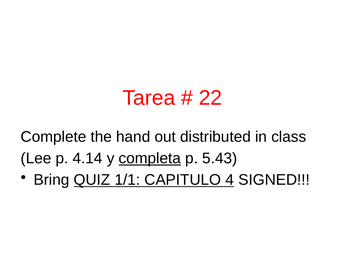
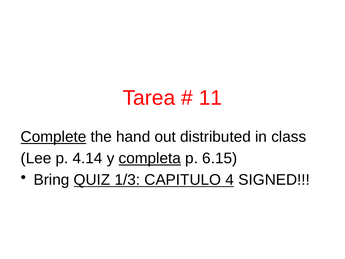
22: 22 -> 11 (210, 98)
Complete underline: none -> present (54, 137)
5.43: 5.43 -> 6.15 (220, 158)
1/1: 1/1 -> 1/3 (127, 180)
